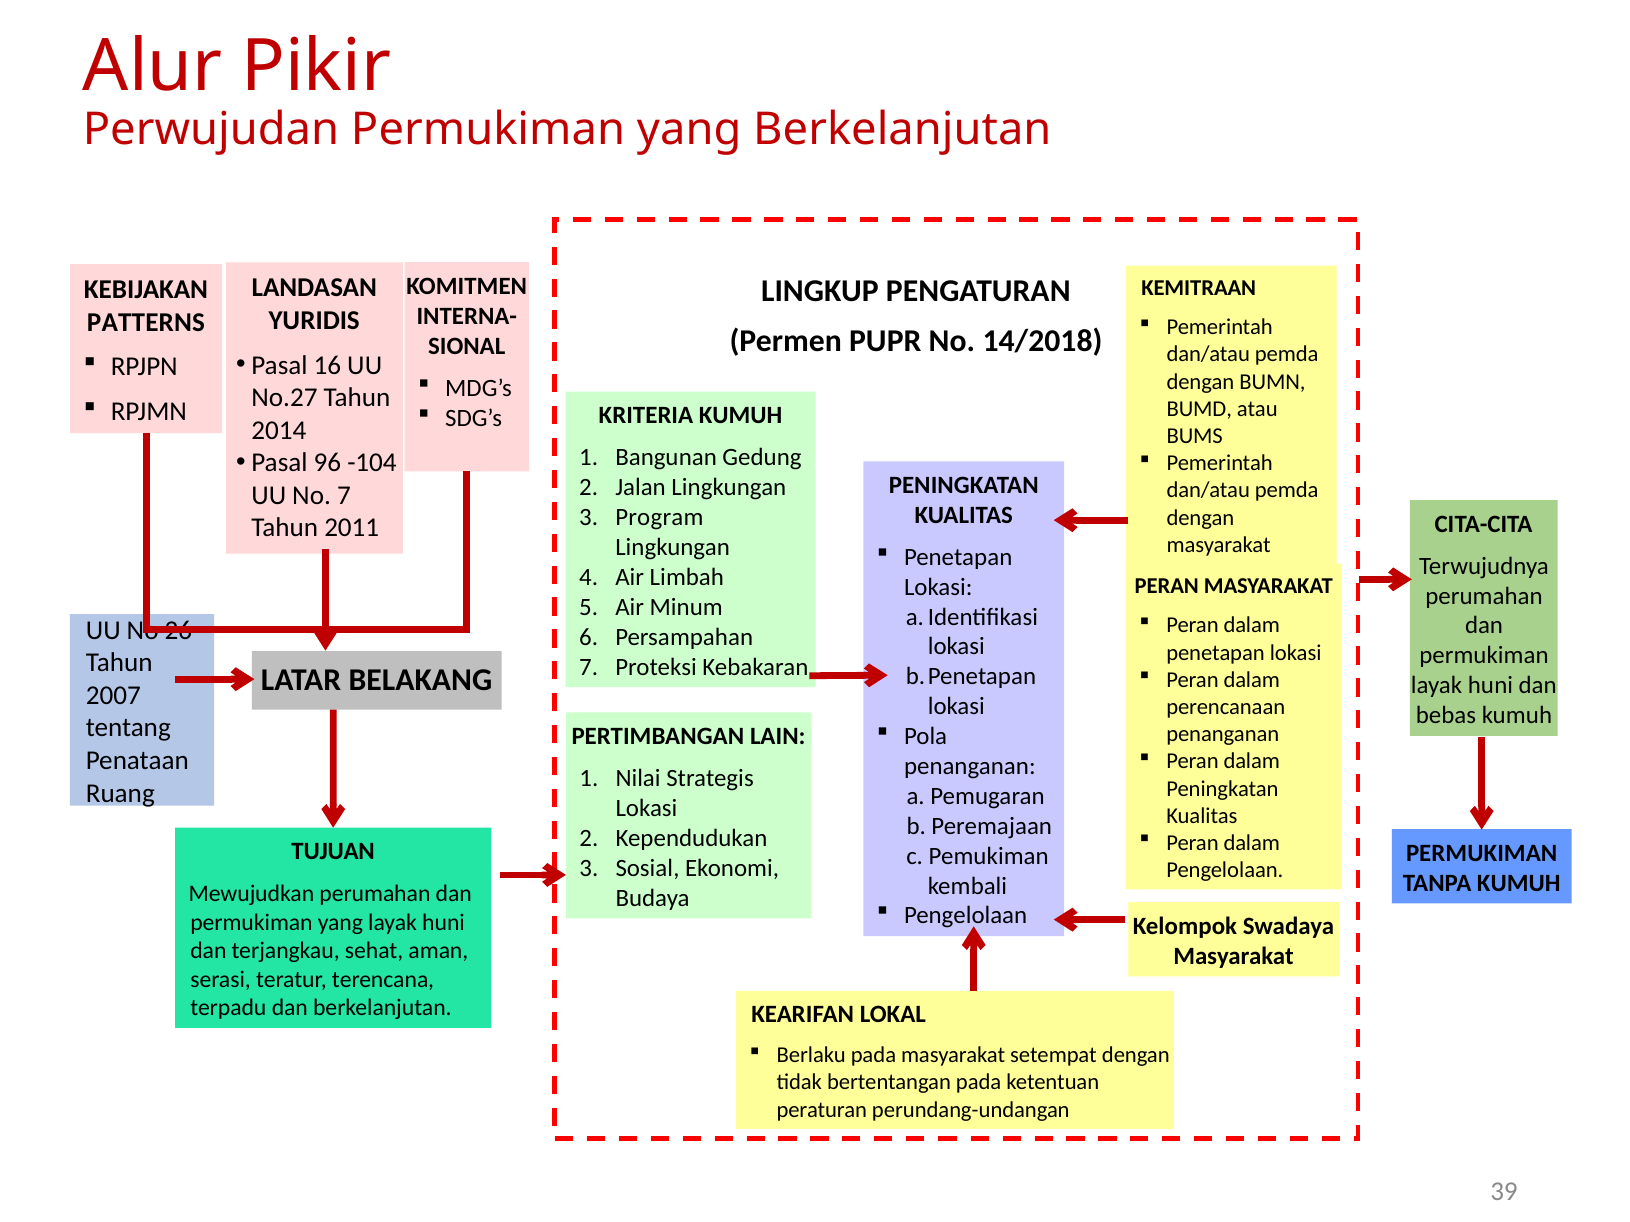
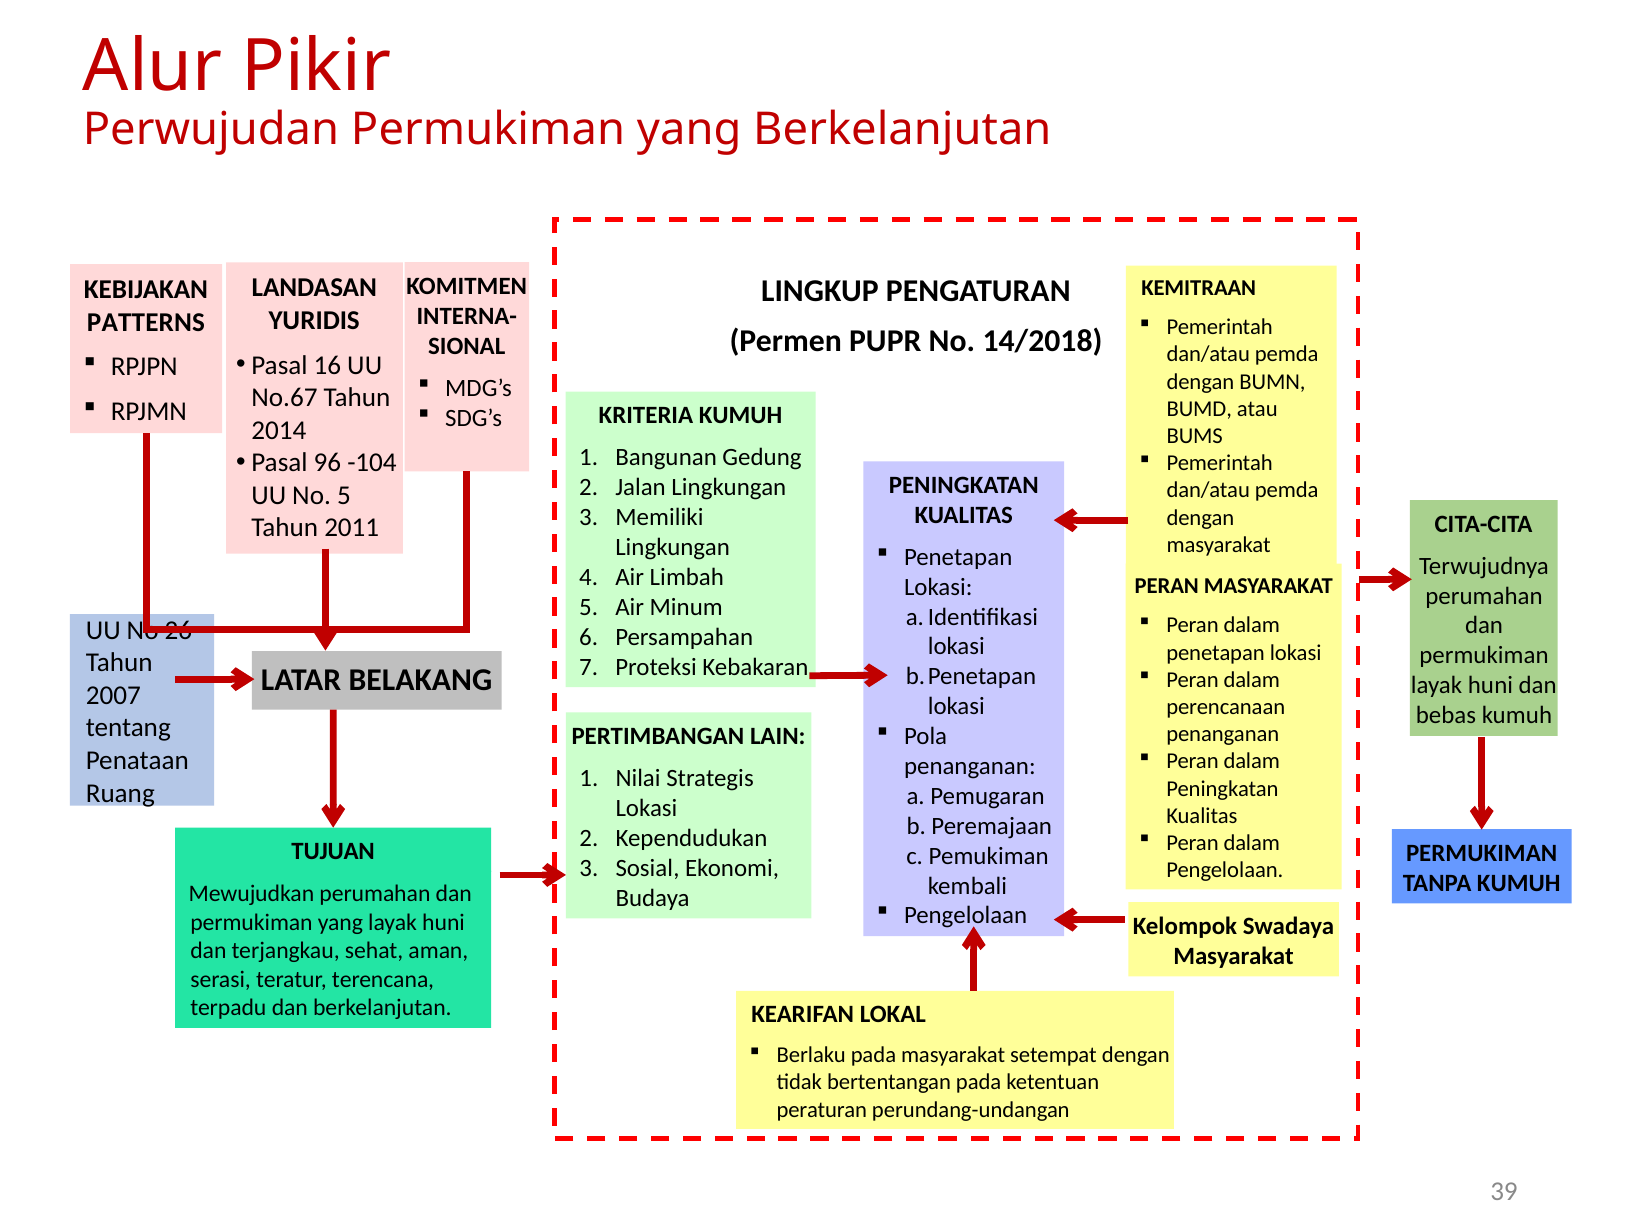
No.27: No.27 -> No.67 (284, 398)
No 7: 7 -> 5 (344, 496)
Program: Program -> Memiliki (659, 518)
